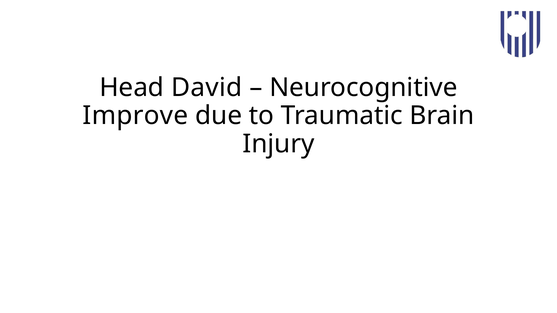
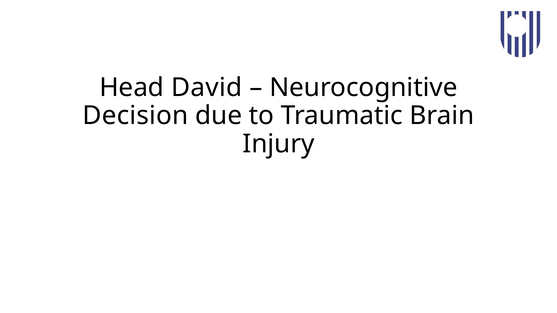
Improve: Improve -> Decision (135, 116)
